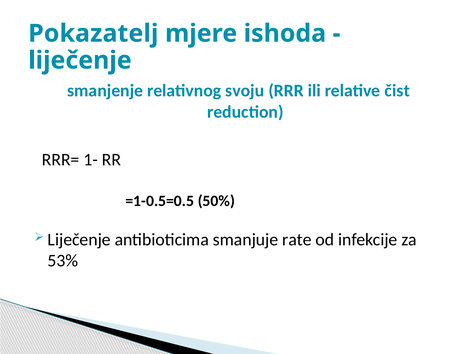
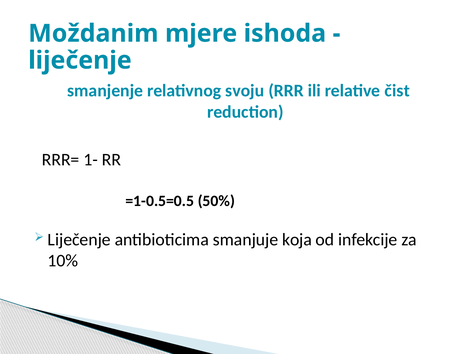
Pokazatelj: Pokazatelj -> Moždanim (93, 33)
rate: rate -> koja (297, 240)
53%: 53% -> 10% (63, 261)
